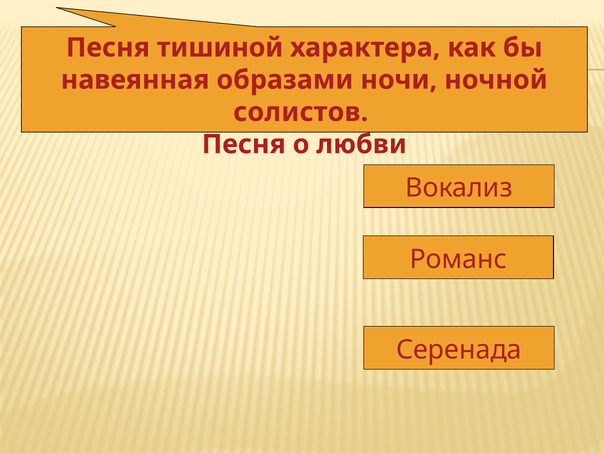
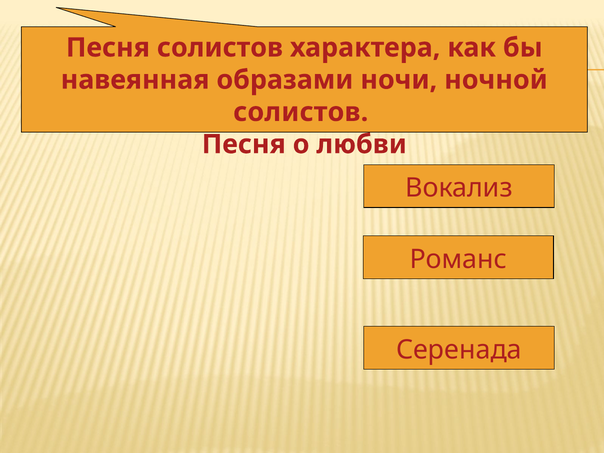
Песня тишиной: тишиной -> солистов (220, 48)
